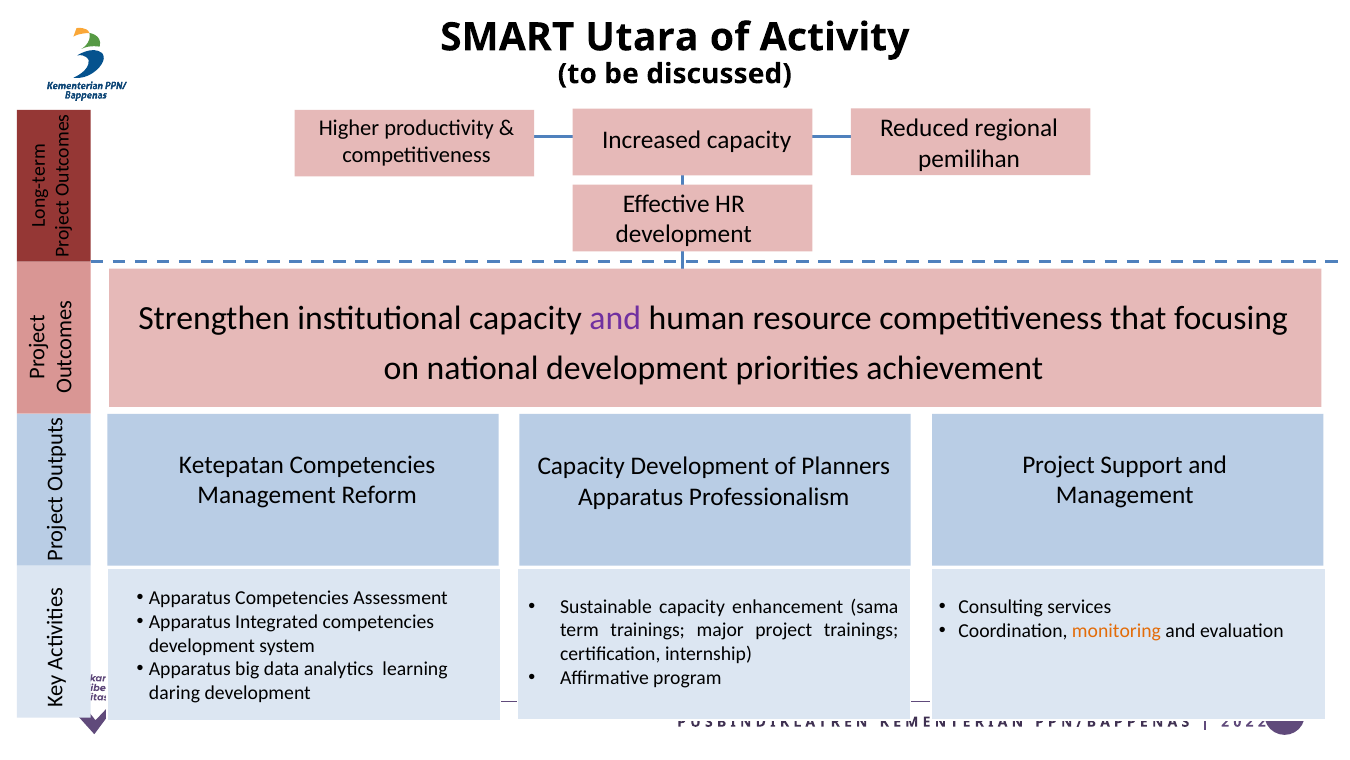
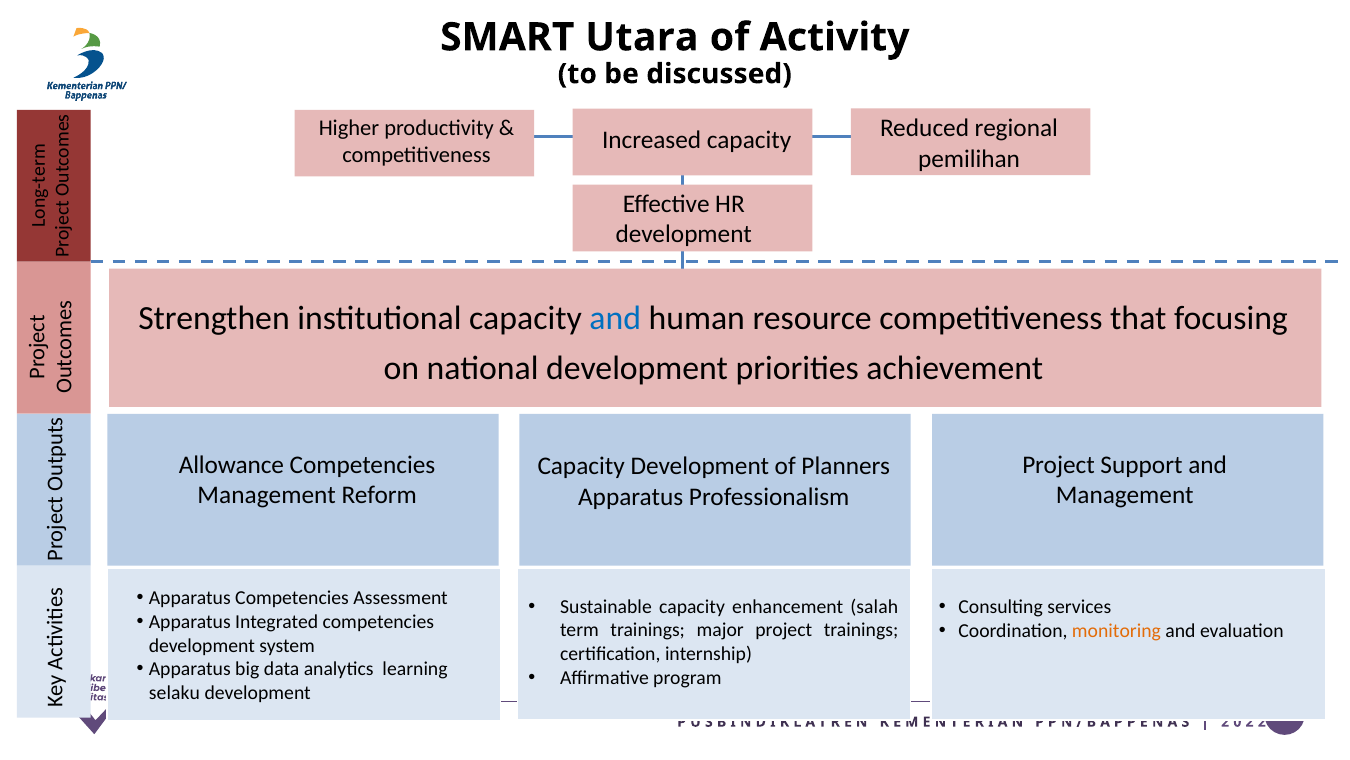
and colour: purple -> blue (615, 318)
Ketepatan: Ketepatan -> Allowance (231, 465)
sama: sama -> salah (874, 606)
daring: daring -> selaku (174, 693)
